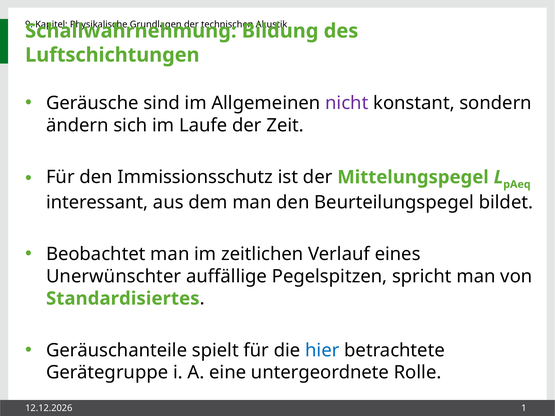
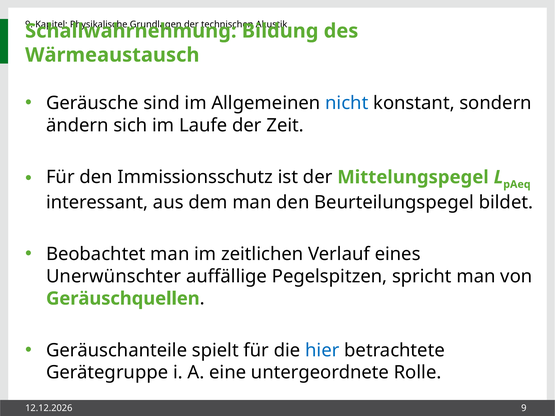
Luftschichtungen: Luftschichtungen -> Wärmeaustausch (112, 55)
nicht colour: purple -> blue (347, 103)
Standardisiertes: Standardisiertes -> Geräuschquellen (123, 299)
1: 1 -> 9 (524, 408)
